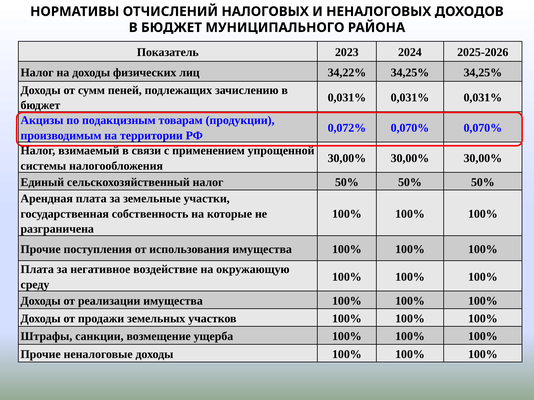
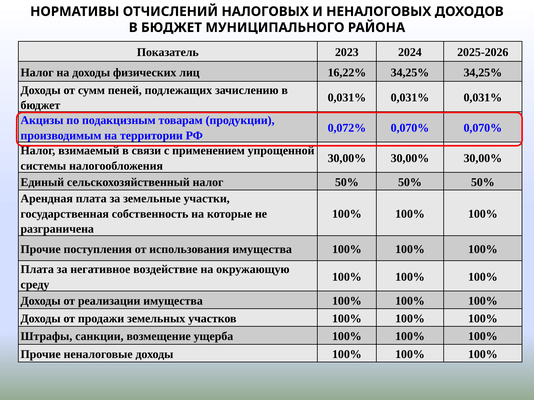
34,22%: 34,22% -> 16,22% (347, 73)
